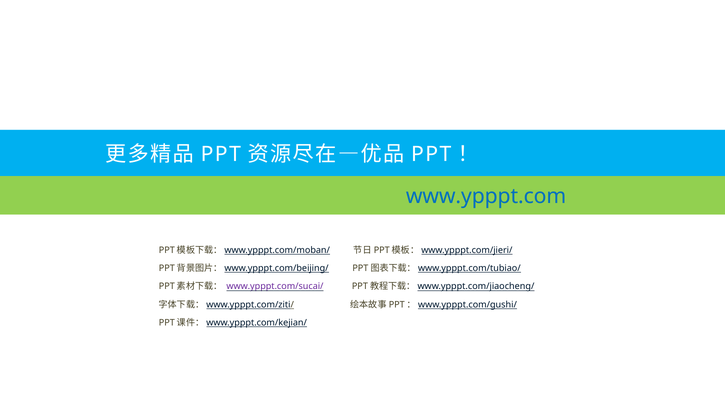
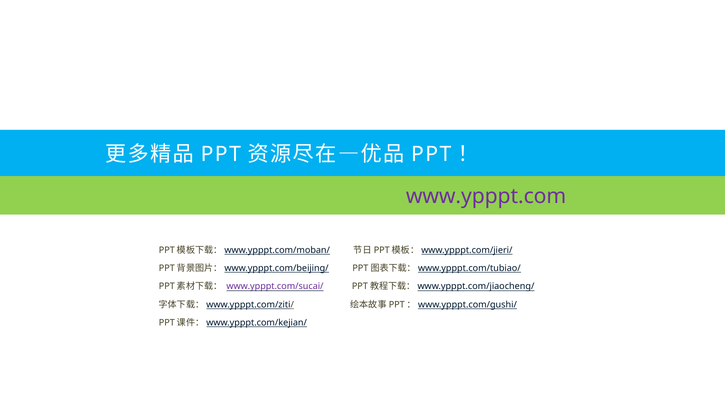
www.ypppt.com colour: blue -> purple (486, 196)
